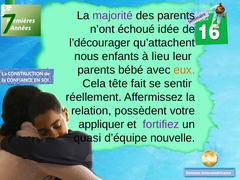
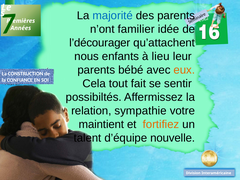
majorité colour: purple -> blue (113, 16)
échoué: échoué -> familier (136, 29)
tête: tête -> tout (118, 84)
réellement: réellement -> possibiltés (94, 97)
possèdent: possèdent -> sympathie (141, 111)
appliquer: appliquer -> maintient (101, 124)
fortifiez colour: purple -> orange (161, 124)
quasi: quasi -> talent (88, 138)
